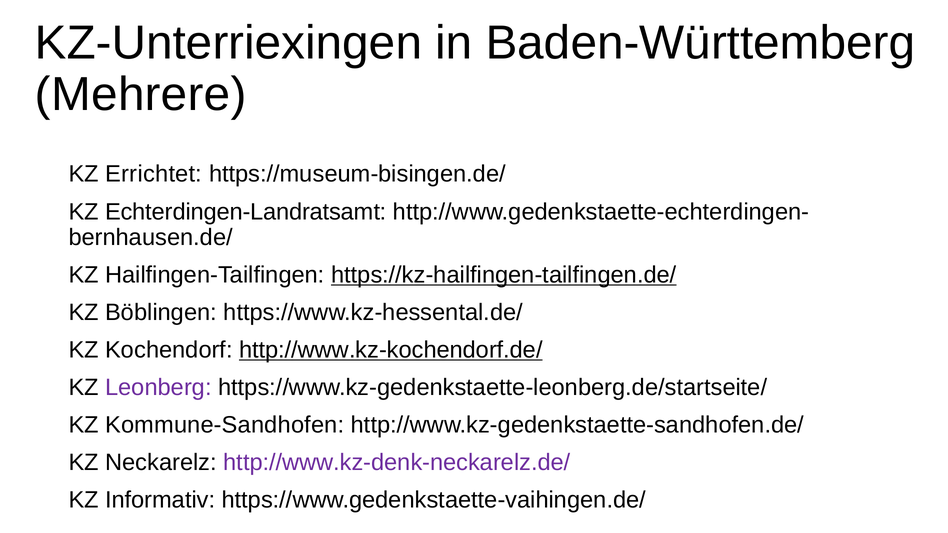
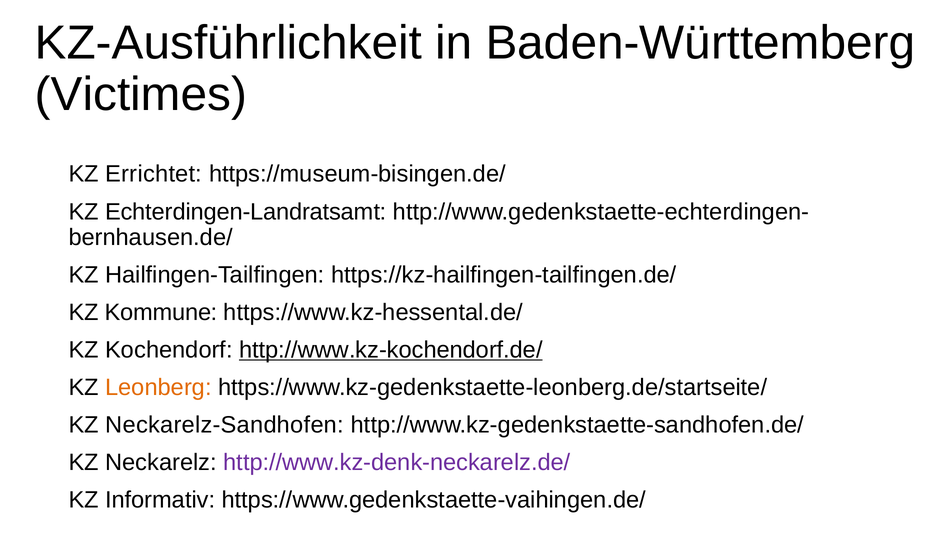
KZ-Unterriexingen: KZ-Unterriexingen -> KZ-Ausführlichkeit (229, 43)
Mehrere: Mehrere -> Victimes (141, 94)
https://kz-hailfingen-tailfingen.de/ underline: present -> none (504, 275)
Böblingen: Böblingen -> Kommune (161, 312)
Leonberg colour: purple -> orange (158, 388)
Kommune-Sandhofen: Kommune-Sandhofen -> Neckarelz-Sandhofen (225, 425)
